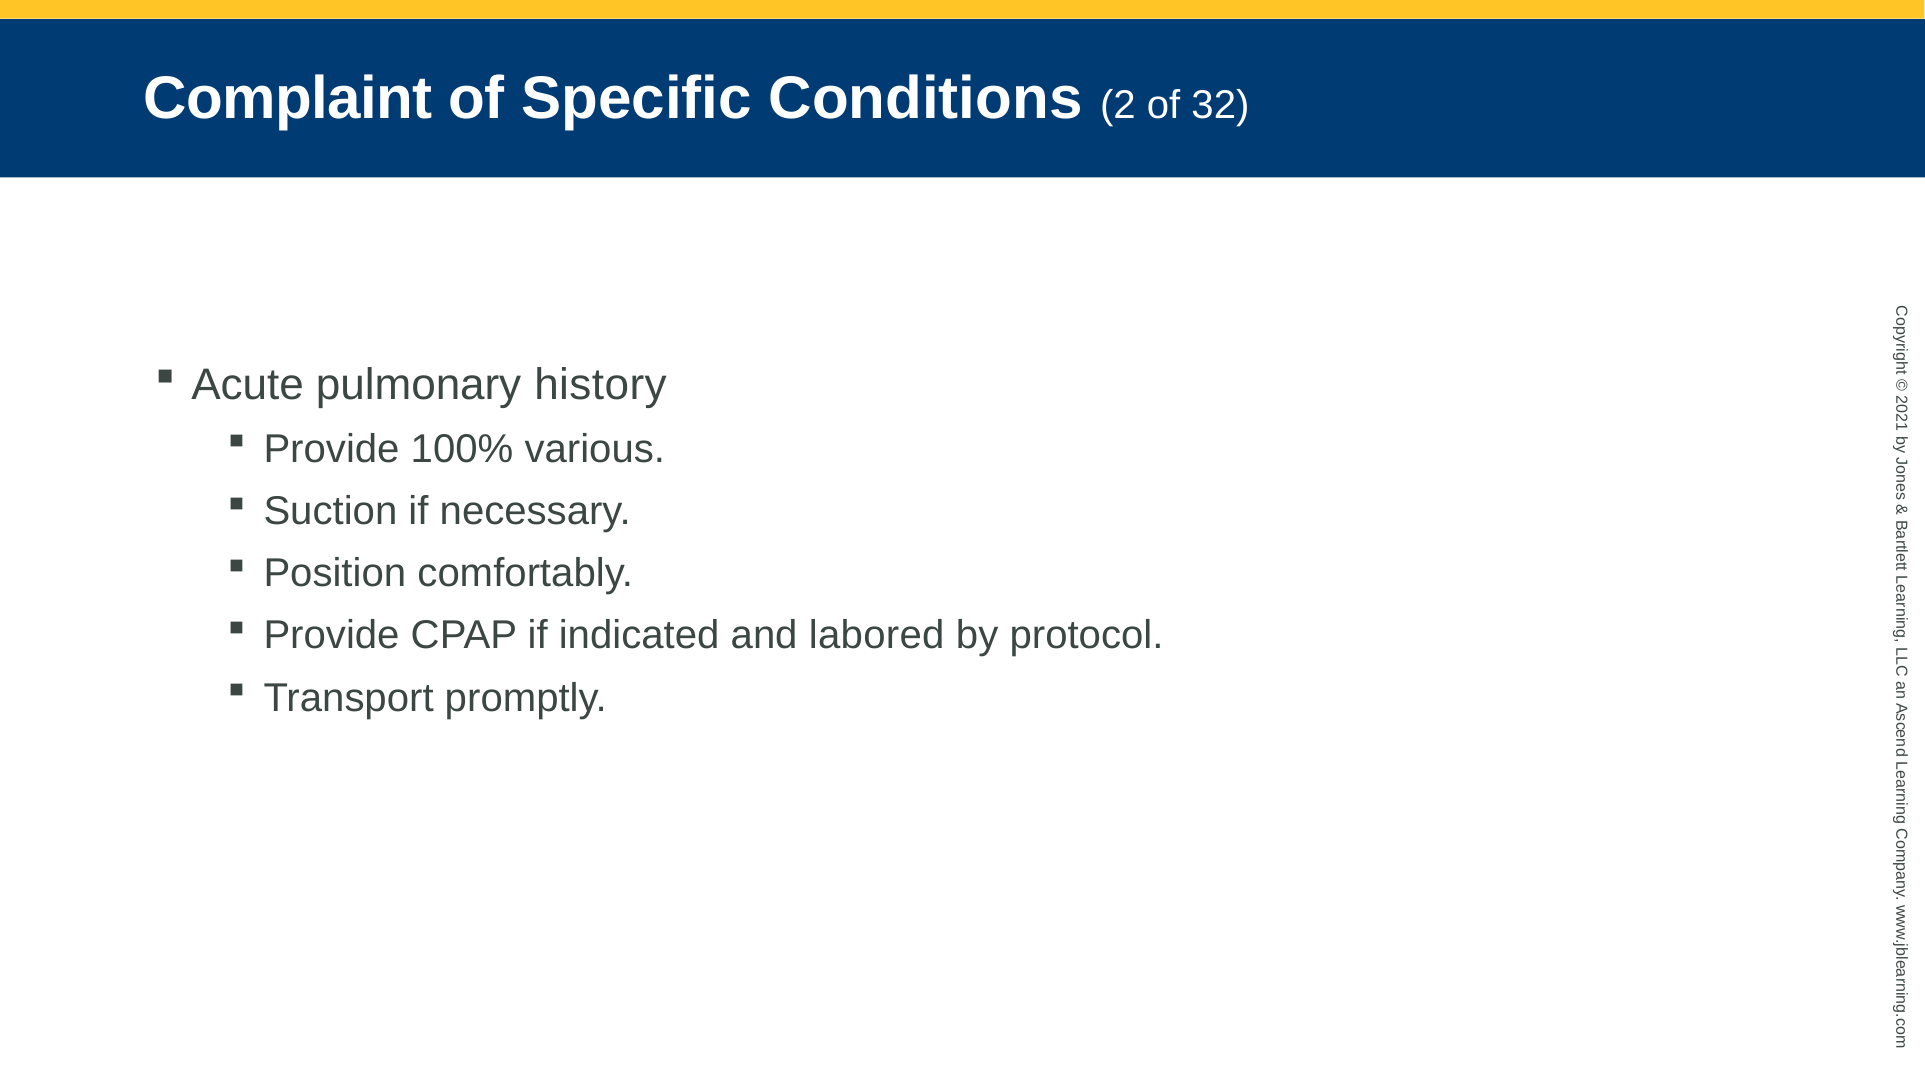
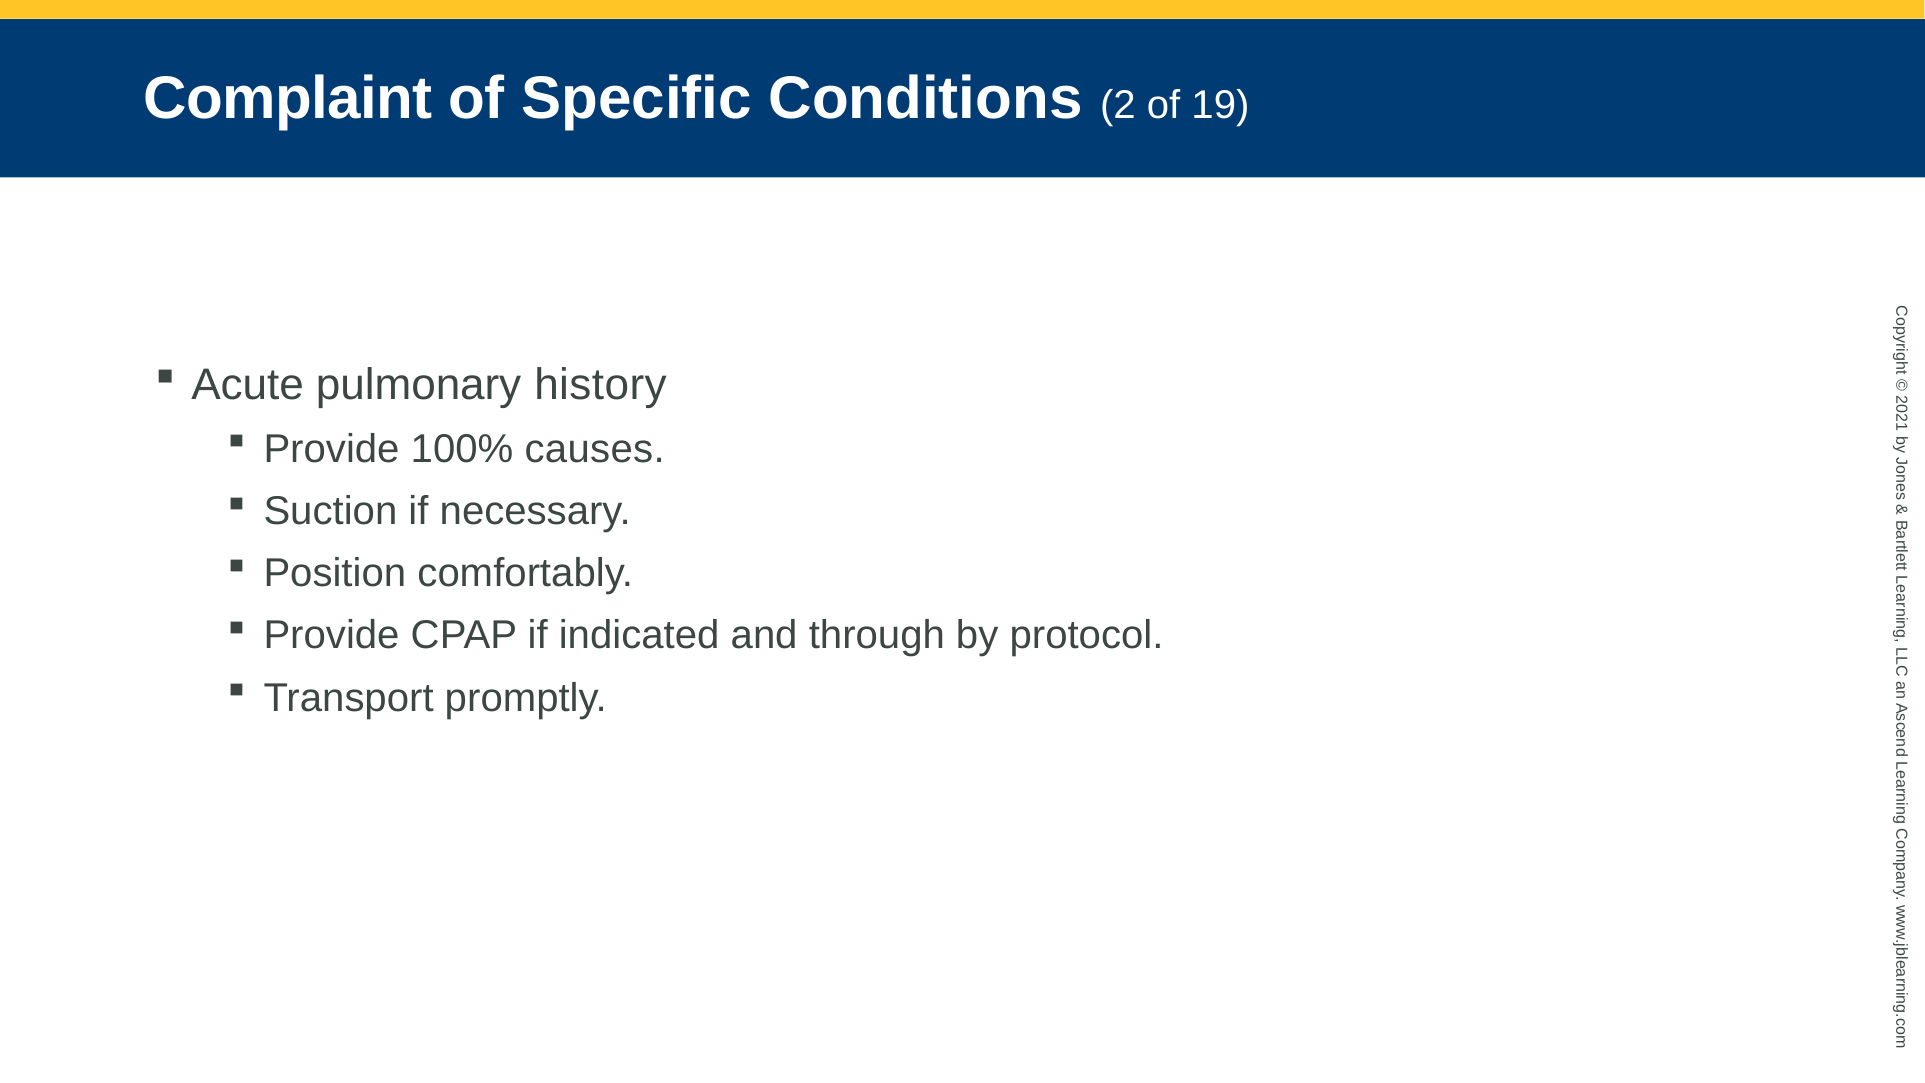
32: 32 -> 19 (1220, 105)
various: various -> causes (595, 449)
labored: labored -> through (877, 636)
